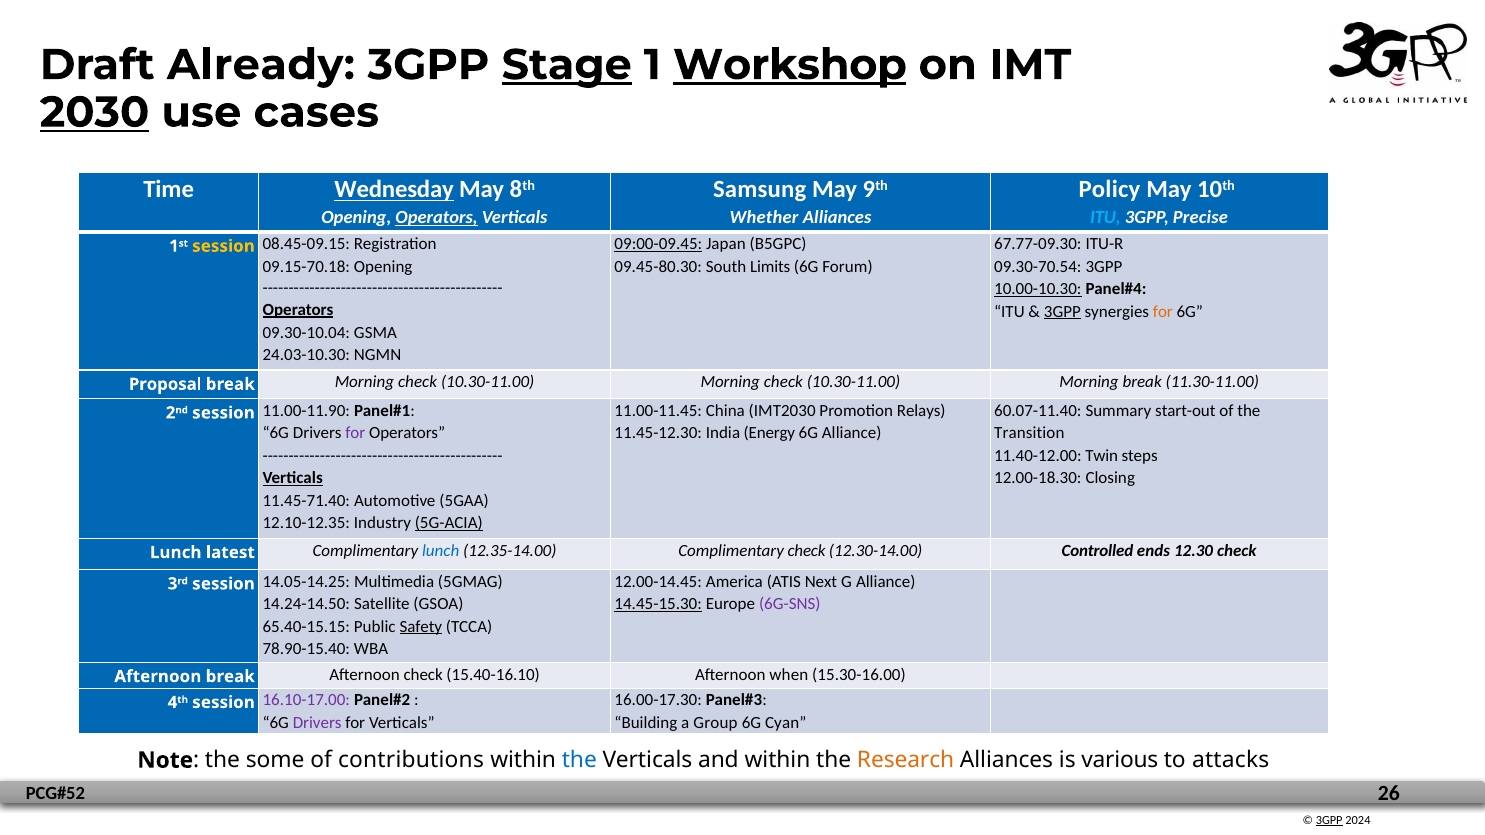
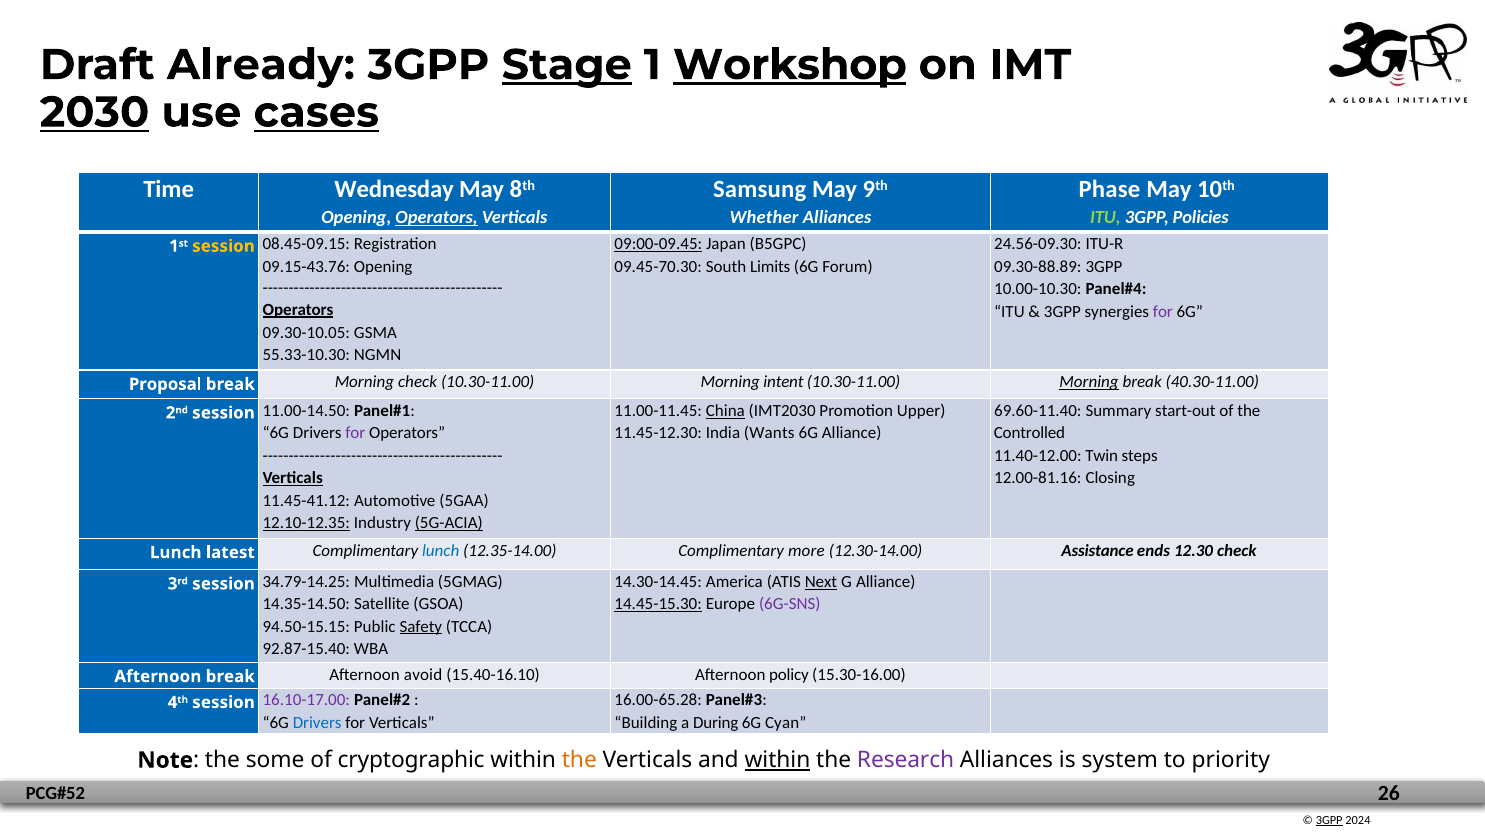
cases underline: none -> present (316, 112)
Wednesday underline: present -> none (394, 190)
Policy: Policy -> Phase (1109, 190)
ITU colour: light blue -> light green (1105, 218)
Precise: Precise -> Policies (1201, 218)
67.77-09.30: 67.77-09.30 -> 24.56-09.30 (1038, 244)
09.15-70.18: 09.15-70.18 -> 09.15-43.76 (306, 267)
09.45-80.30: 09.45-80.30 -> 09.45-70.30 (658, 267)
09.30-70.54: 09.30-70.54 -> 09.30-88.89 (1038, 267)
10.00-10.30 underline: present -> none (1038, 289)
3GPP underline: present -> none (1062, 312)
for colour: orange -> purple (1163, 312)
09.30-10.04: 09.30-10.04 -> 09.30-10.05 (306, 333)
24.03-10.30: 24.03-10.30 -> 55.33-10.30 (306, 355)
10.30-11.00 Morning check: check -> intent (783, 382)
Morning underline: none -> present (1089, 382)
11.30-11.00: 11.30-11.00 -> 40.30-11.00 (1212, 382)
China underline: none -> present (725, 411)
Relays: Relays -> Upper (921, 411)
60.07-11.40: 60.07-11.40 -> 69.60-11.40 (1038, 411)
11.00-11.90: 11.00-11.90 -> 11.00-14.50 (306, 411)
Energy: Energy -> Wants (769, 433)
Transition: Transition -> Controlled (1029, 433)
12.00-18.30: 12.00-18.30 -> 12.00-81.16 (1038, 478)
11.45-71.40: 11.45-71.40 -> 11.45-41.12 (306, 501)
12.10-12.35 underline: none -> present (306, 523)
Complimentary check: check -> more (806, 551)
Controlled: Controlled -> Assistance (1098, 551)
12.00-14.45: 12.00-14.45 -> 14.30-14.45 (658, 582)
Next underline: none -> present (821, 582)
14.05-14.25: 14.05-14.25 -> 34.79-14.25 (306, 582)
14.24-14.50: 14.24-14.50 -> 14.35-14.50 (306, 604)
65.40-15.15: 65.40-15.15 -> 94.50-15.15 (306, 627)
78.90-15.40: 78.90-15.40 -> 92.87-15.40 (306, 649)
Afternoon check: check -> avoid (423, 675)
when: when -> policy (789, 675)
16.00-17.30: 16.00-17.30 -> 16.00-65.28 (658, 701)
Drivers colour: purple -> blue (317, 723)
Group: Group -> During (716, 723)
contributions: contributions -> cryptographic (411, 760)
the colour: blue -> orange (579, 760)
within underline: none -> present (777, 760)
Research colour: orange -> purple (906, 760)
various: various -> system (1120, 760)
attacks: attacks -> priority (1231, 760)
